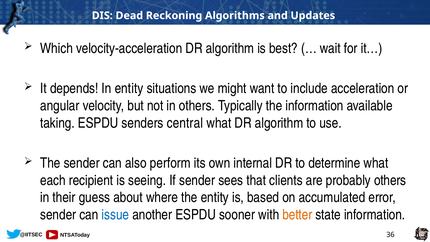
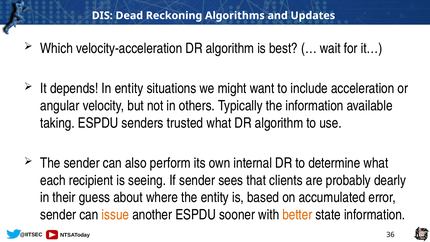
central: central -> trusted (185, 123)
probably others: others -> dearly (390, 180)
issue colour: blue -> orange (115, 215)
